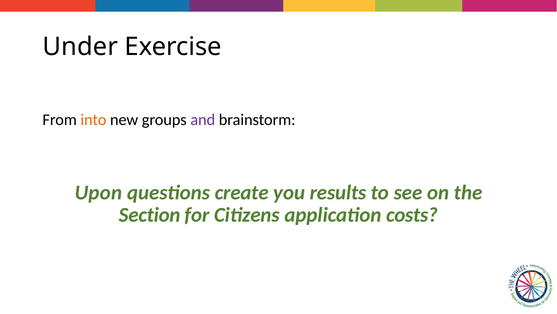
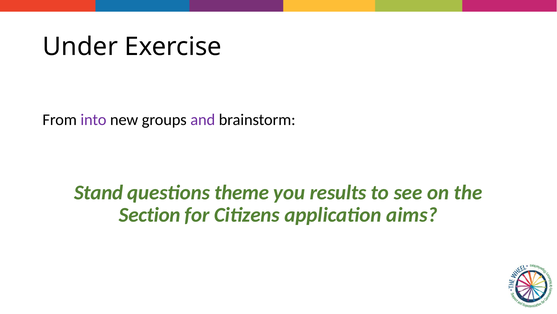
into colour: orange -> purple (93, 119)
Upon: Upon -> Stand (99, 192)
create: create -> theme (242, 192)
costs: costs -> aims (412, 215)
